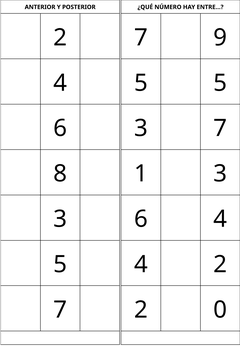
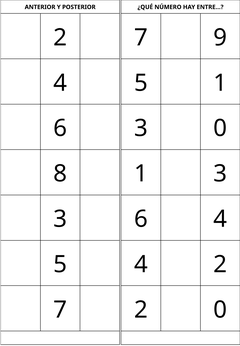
5 5: 5 -> 1 (220, 83)
3 7: 7 -> 0 (220, 129)
